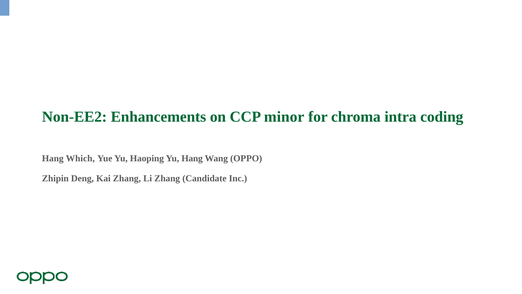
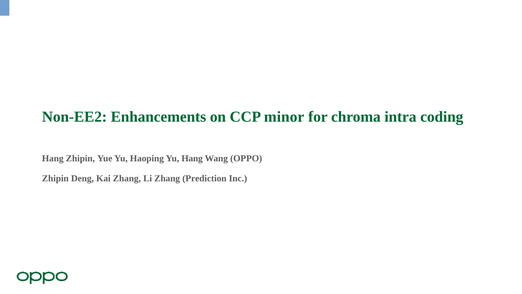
Hang Which: Which -> Zhipin (80, 158)
Candidate: Candidate -> Prediction (204, 178)
